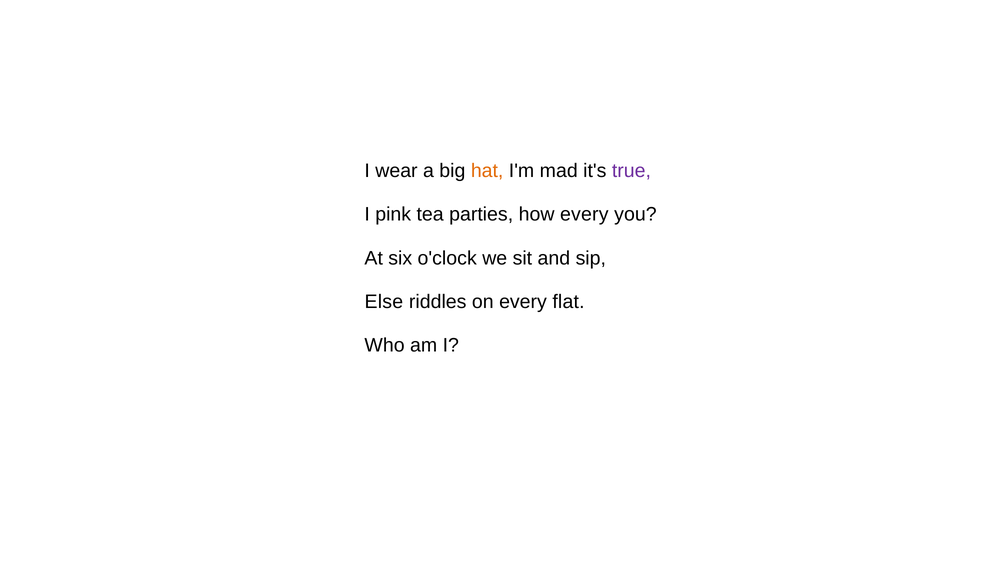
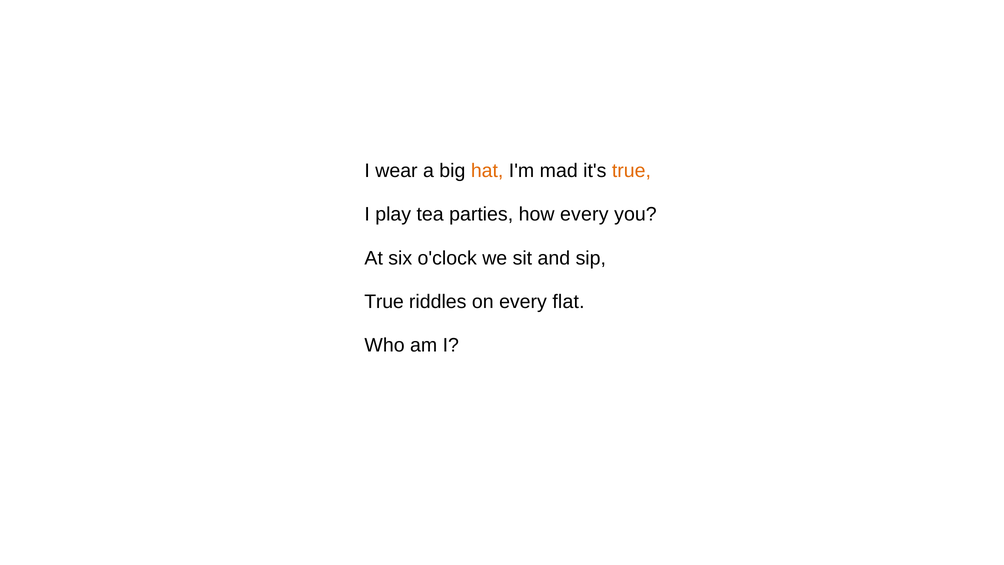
true colour: purple -> orange (631, 171)
pink: pink -> play (393, 214)
Else: Else -> True (384, 302)
